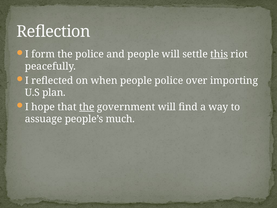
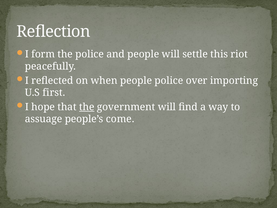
this underline: present -> none (219, 54)
plan: plan -> first (54, 93)
much: much -> come (120, 119)
